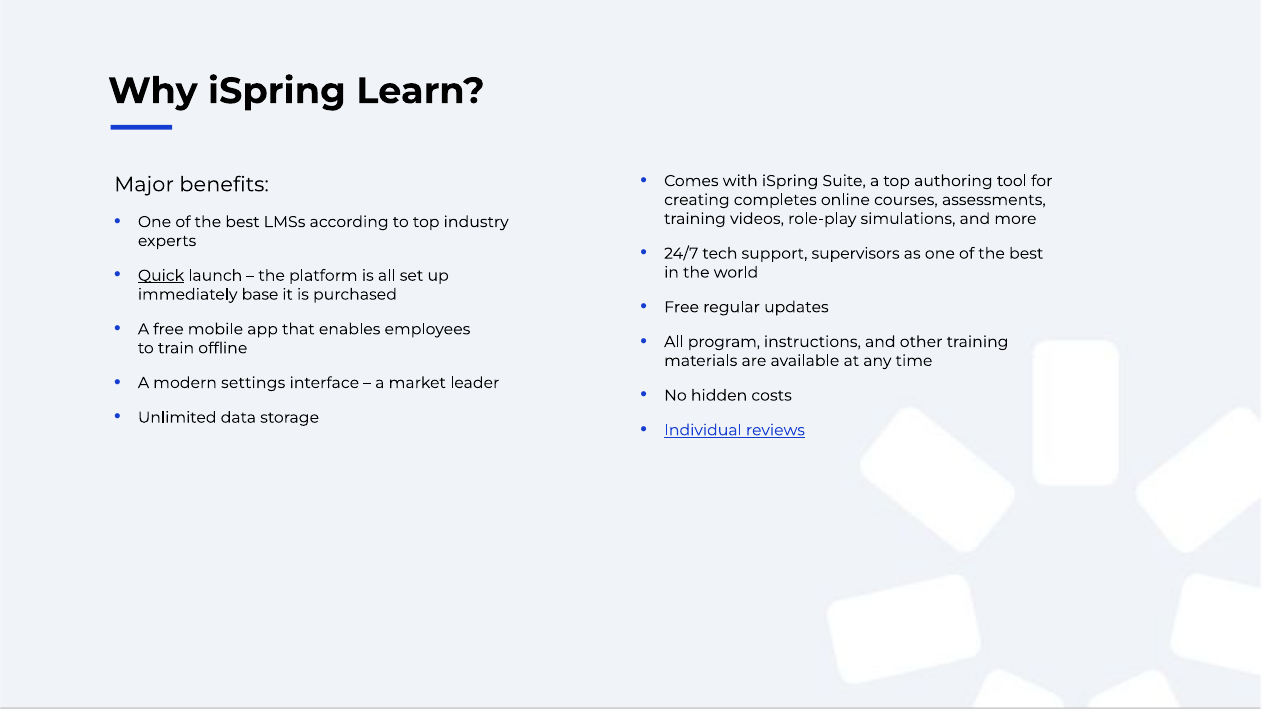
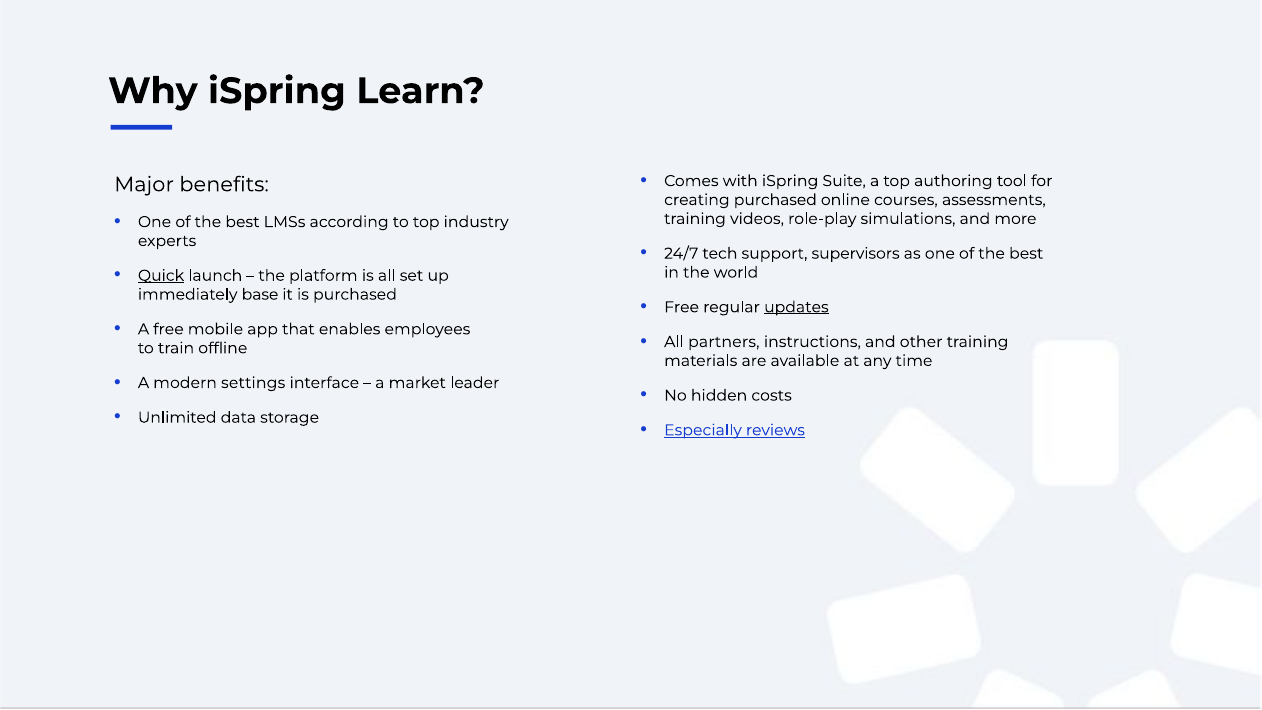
creating completes: completes -> purchased (775, 200)
updates underline: none -> present (796, 307)
program: program -> partners (724, 342)
Individual: Individual -> Especially (703, 430)
